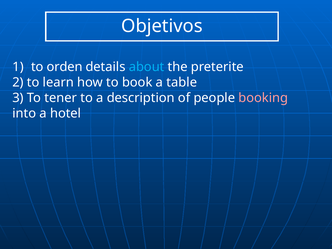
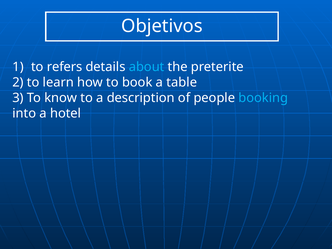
orden: orden -> refers (65, 67)
tener: tener -> know (61, 98)
booking colour: pink -> light blue (263, 98)
